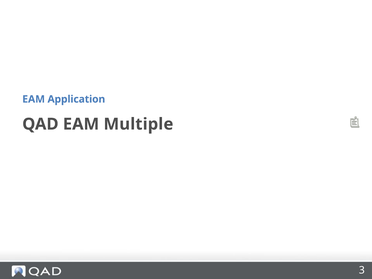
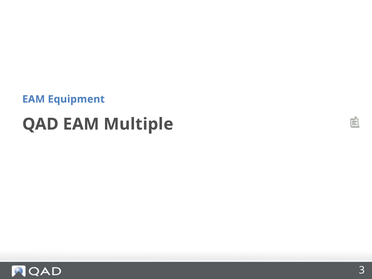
Application: Application -> Equipment (76, 99)
